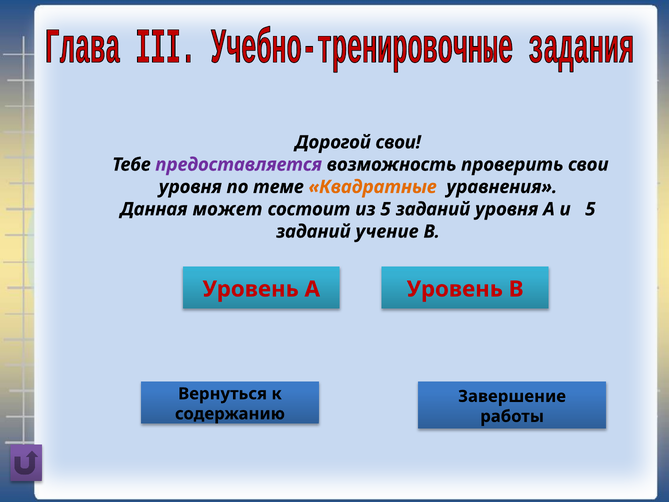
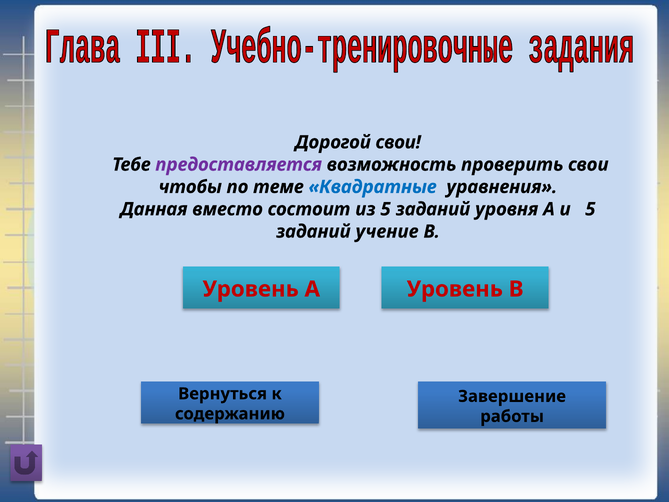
уровня: уровня -> чтобы (190, 187)
Квадратные colour: orange -> blue (373, 187)
может: может -> вместо (228, 209)
